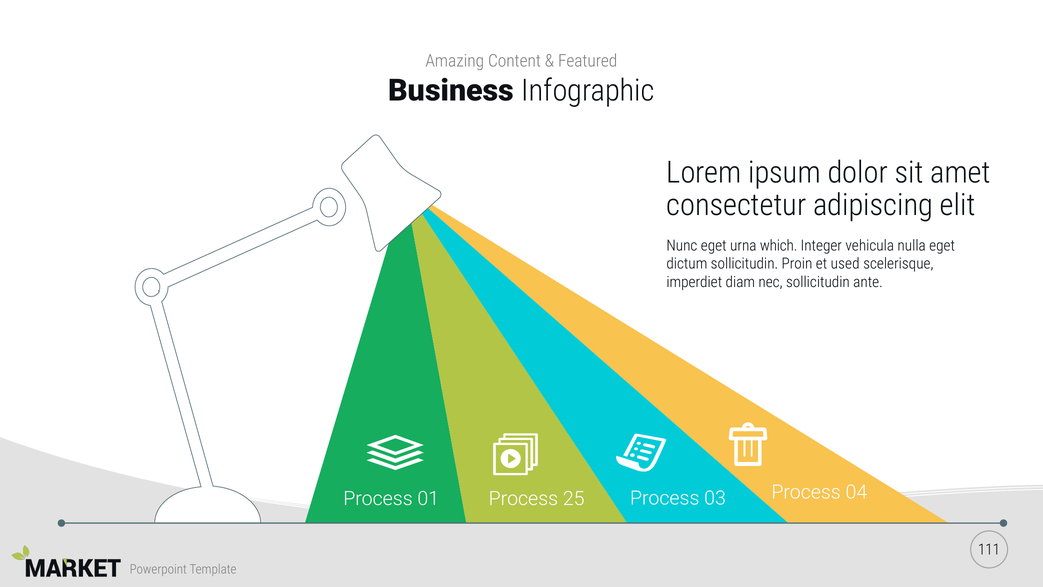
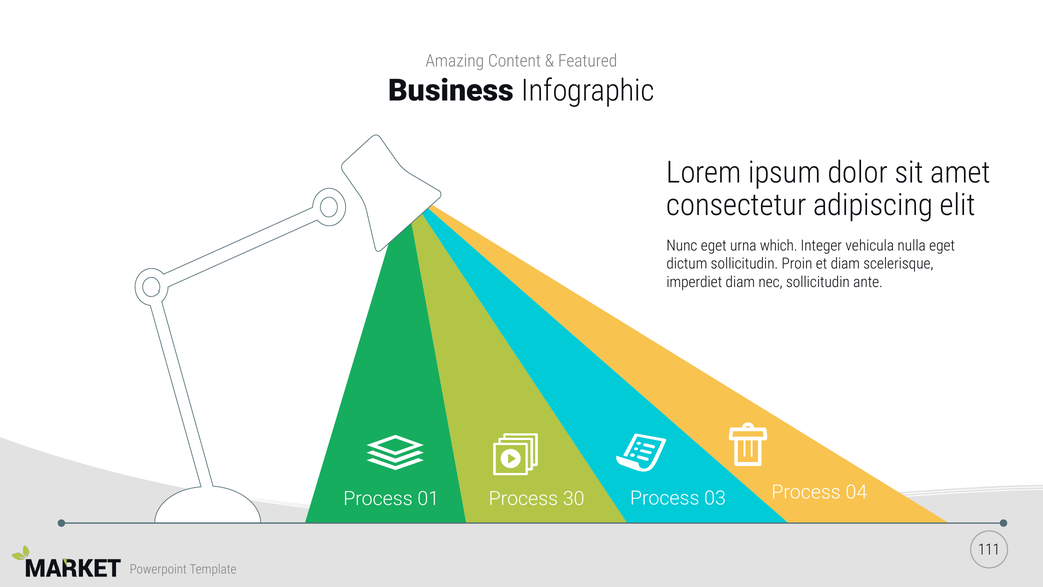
et used: used -> diam (845, 264)
25: 25 -> 30 (574, 499)
